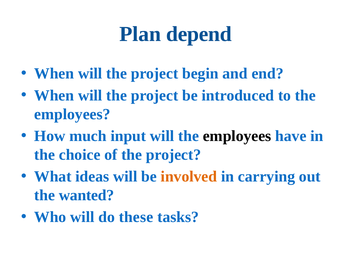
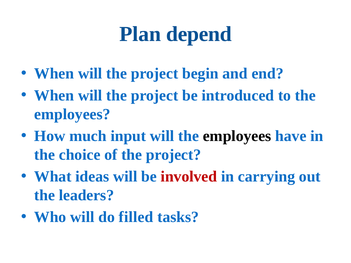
involved colour: orange -> red (189, 177)
wanted: wanted -> leaders (86, 195)
these: these -> filled (136, 217)
